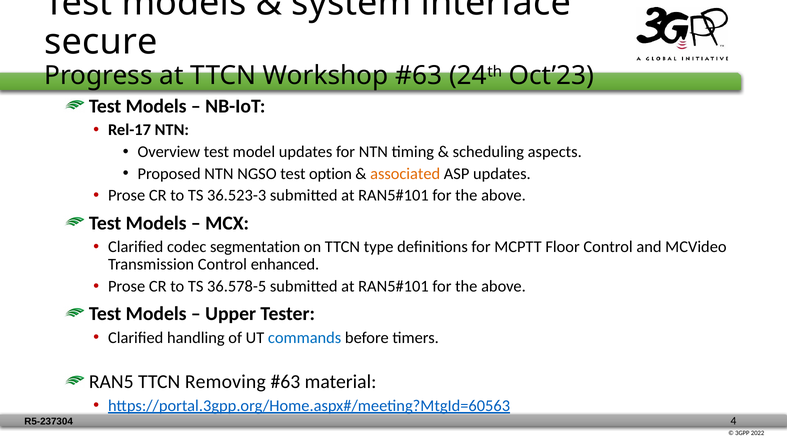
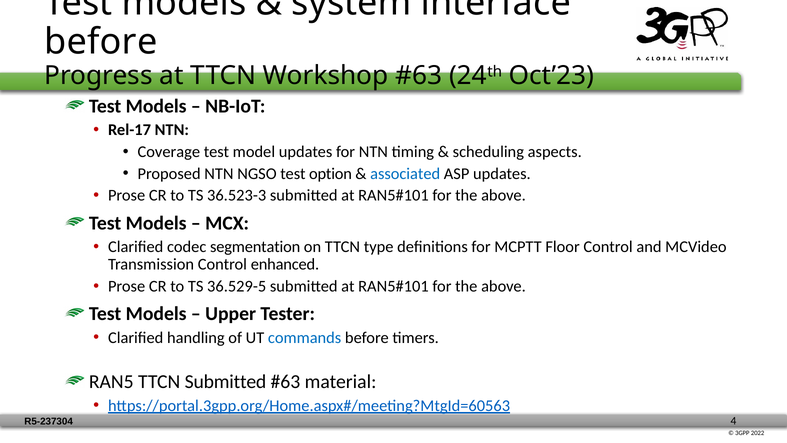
secure: secure -> before (101, 42)
Overview: Overview -> Coverage (169, 152)
associated colour: orange -> blue (405, 174)
36.578-5: 36.578-5 -> 36.529-5 (237, 286)
TTCN Removing: Removing -> Submitted (226, 381)
